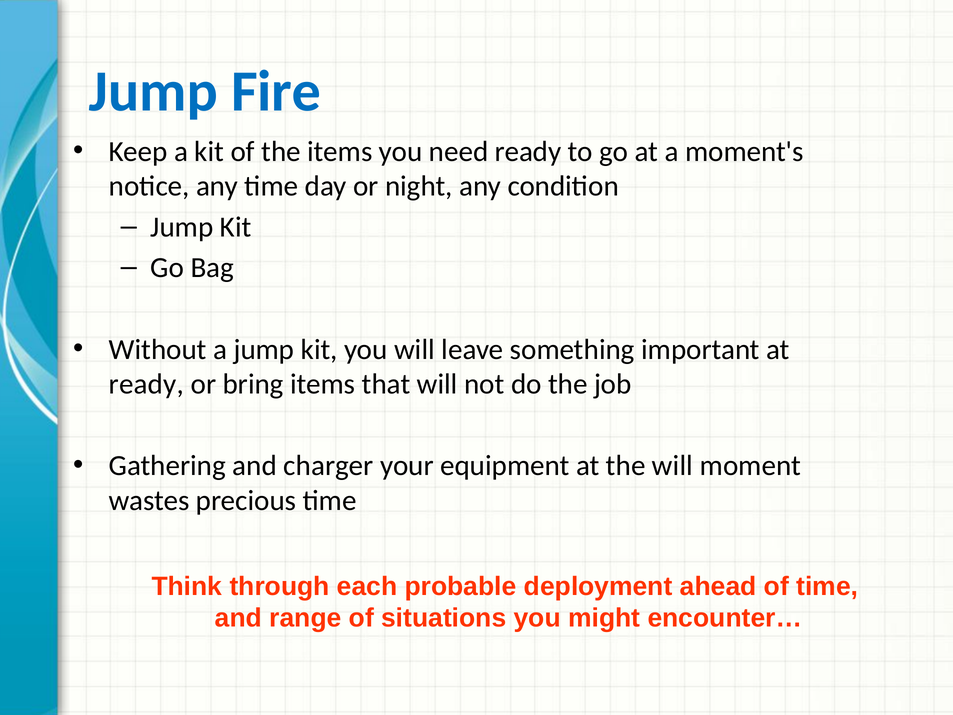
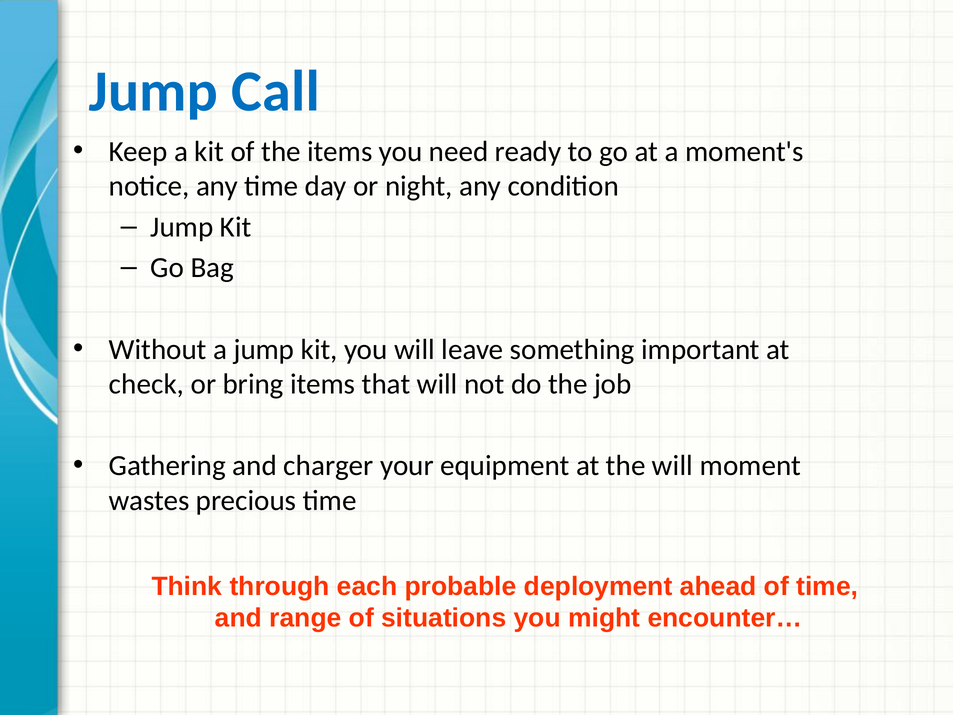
Fire: Fire -> Call (276, 92)
ready: ready -> check (146, 384)
